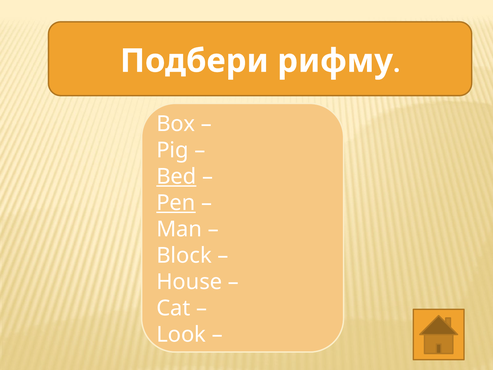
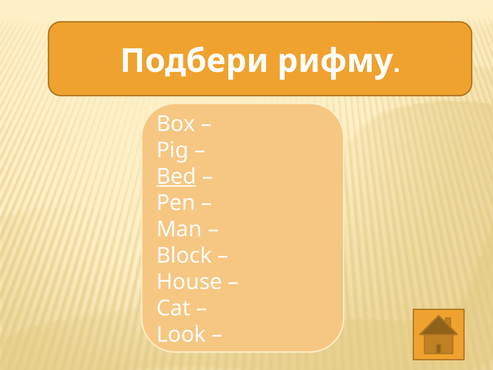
Pen underline: present -> none (176, 203)
